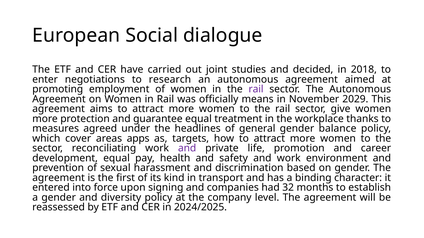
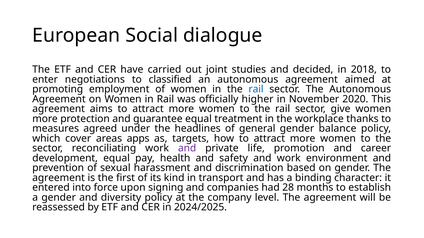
research: research -> classified (170, 79)
rail colour: purple -> blue (256, 89)
means: means -> higher (258, 99)
2029: 2029 -> 2020 (355, 99)
32: 32 -> 28 (288, 188)
